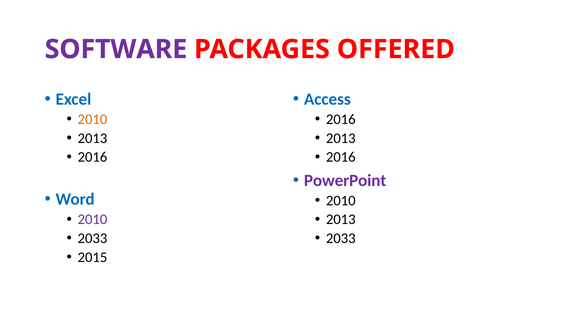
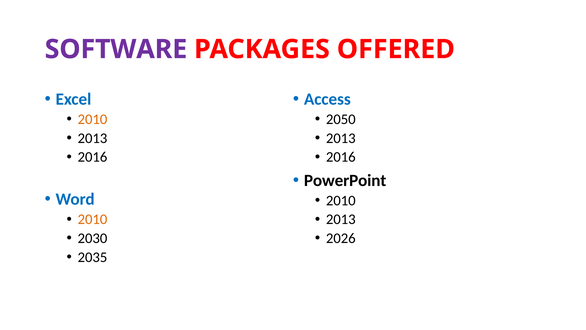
2016: 2016 -> 2050 (341, 119)
PowerPoint colour: purple -> black (345, 180)
2010 colour: purple -> orange (92, 219)
2033: 2033 -> 2030 (92, 238)
2033: 2033 -> 2026 (341, 238)
2015: 2015 -> 2035 (92, 257)
